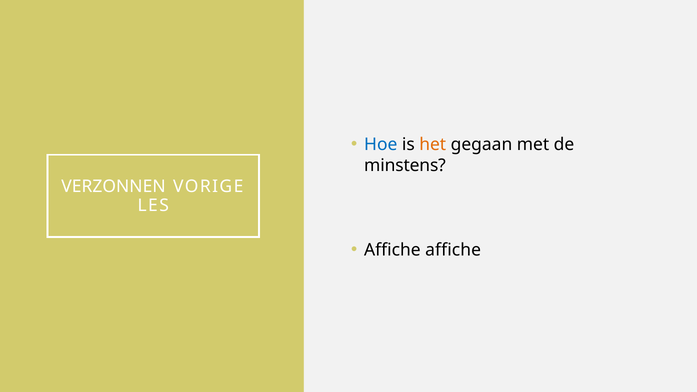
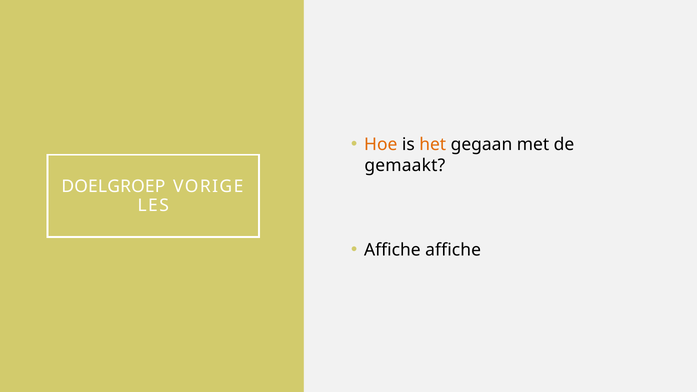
Hoe colour: blue -> orange (381, 145)
minstens: minstens -> gemaakt (405, 165)
VERZONNEN: VERZONNEN -> DOELGROEP (113, 187)
